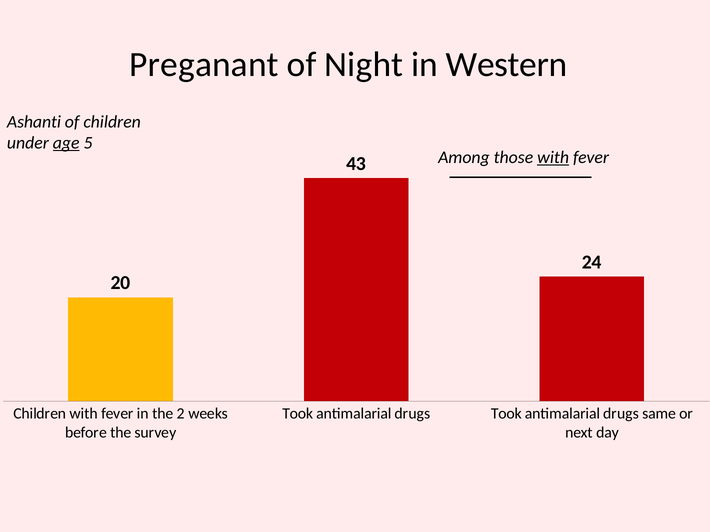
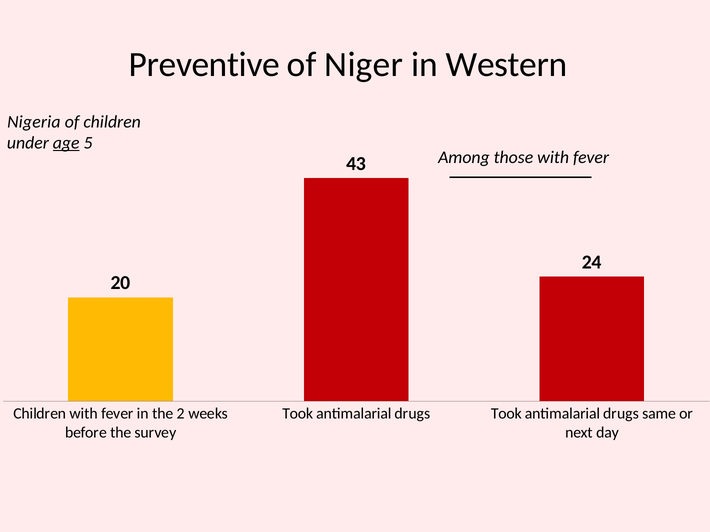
Preganant: Preganant -> Preventive (204, 65)
Night: Night -> Niger (364, 65)
Ashanti: Ashanti -> Nigeria (34, 122)
with underline: present -> none (553, 157)
